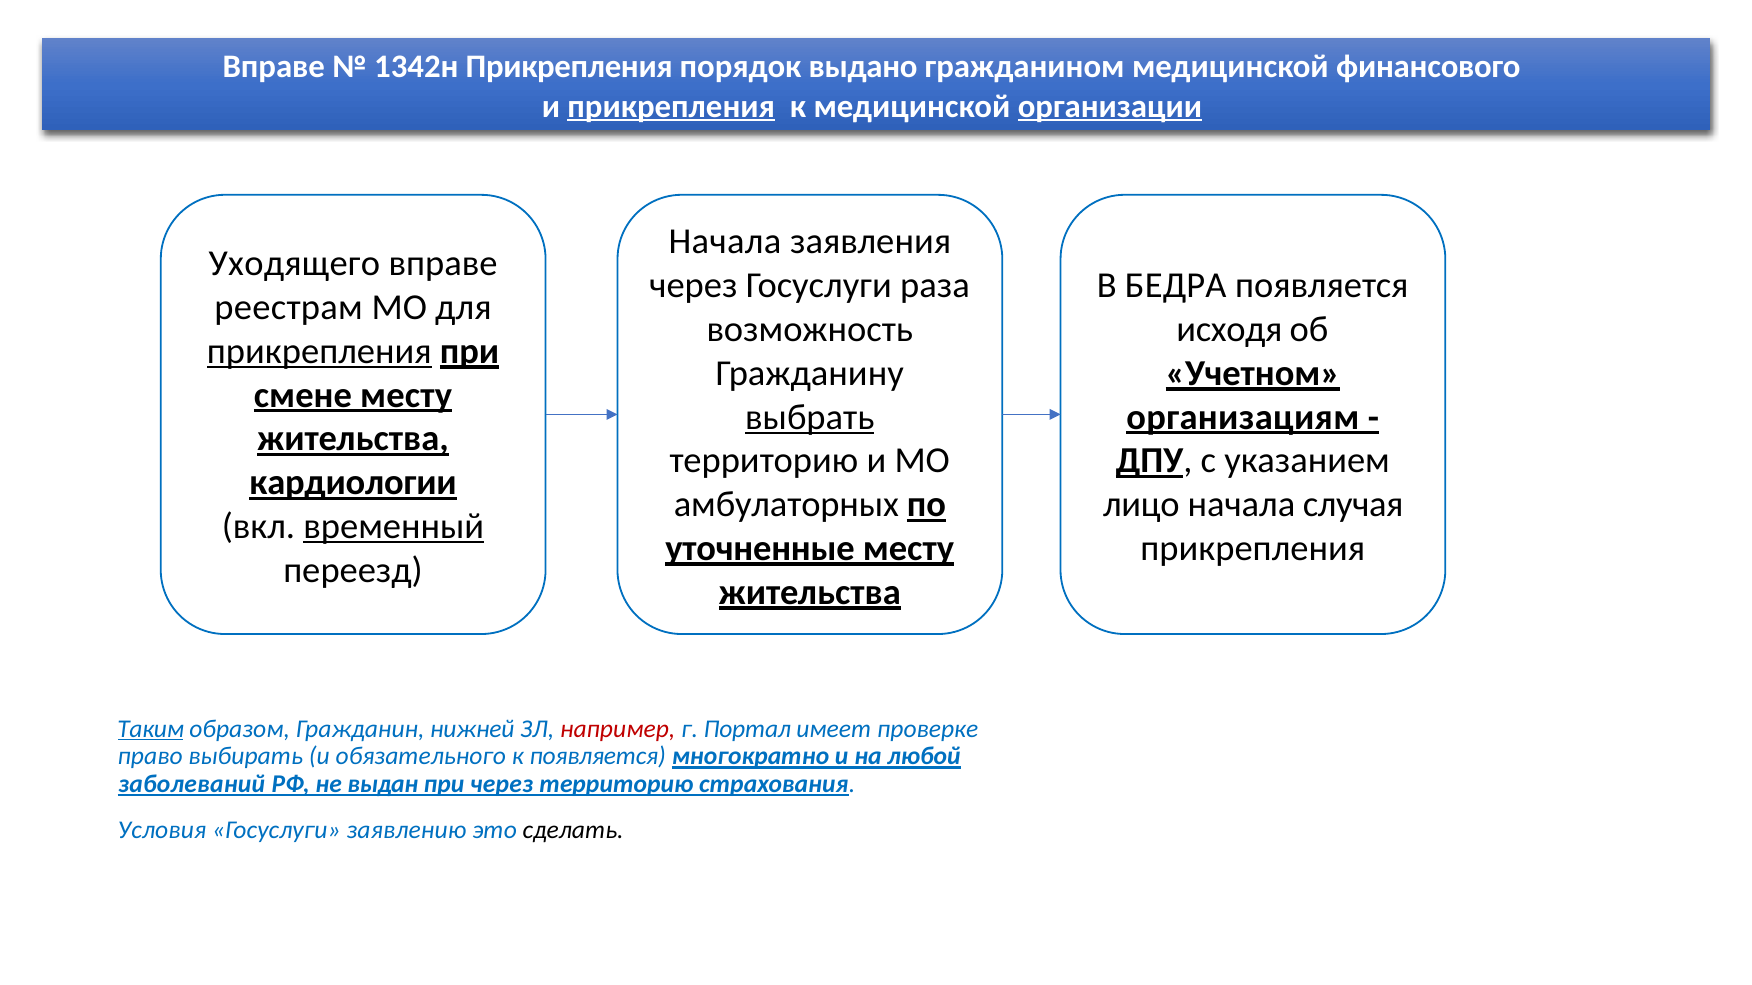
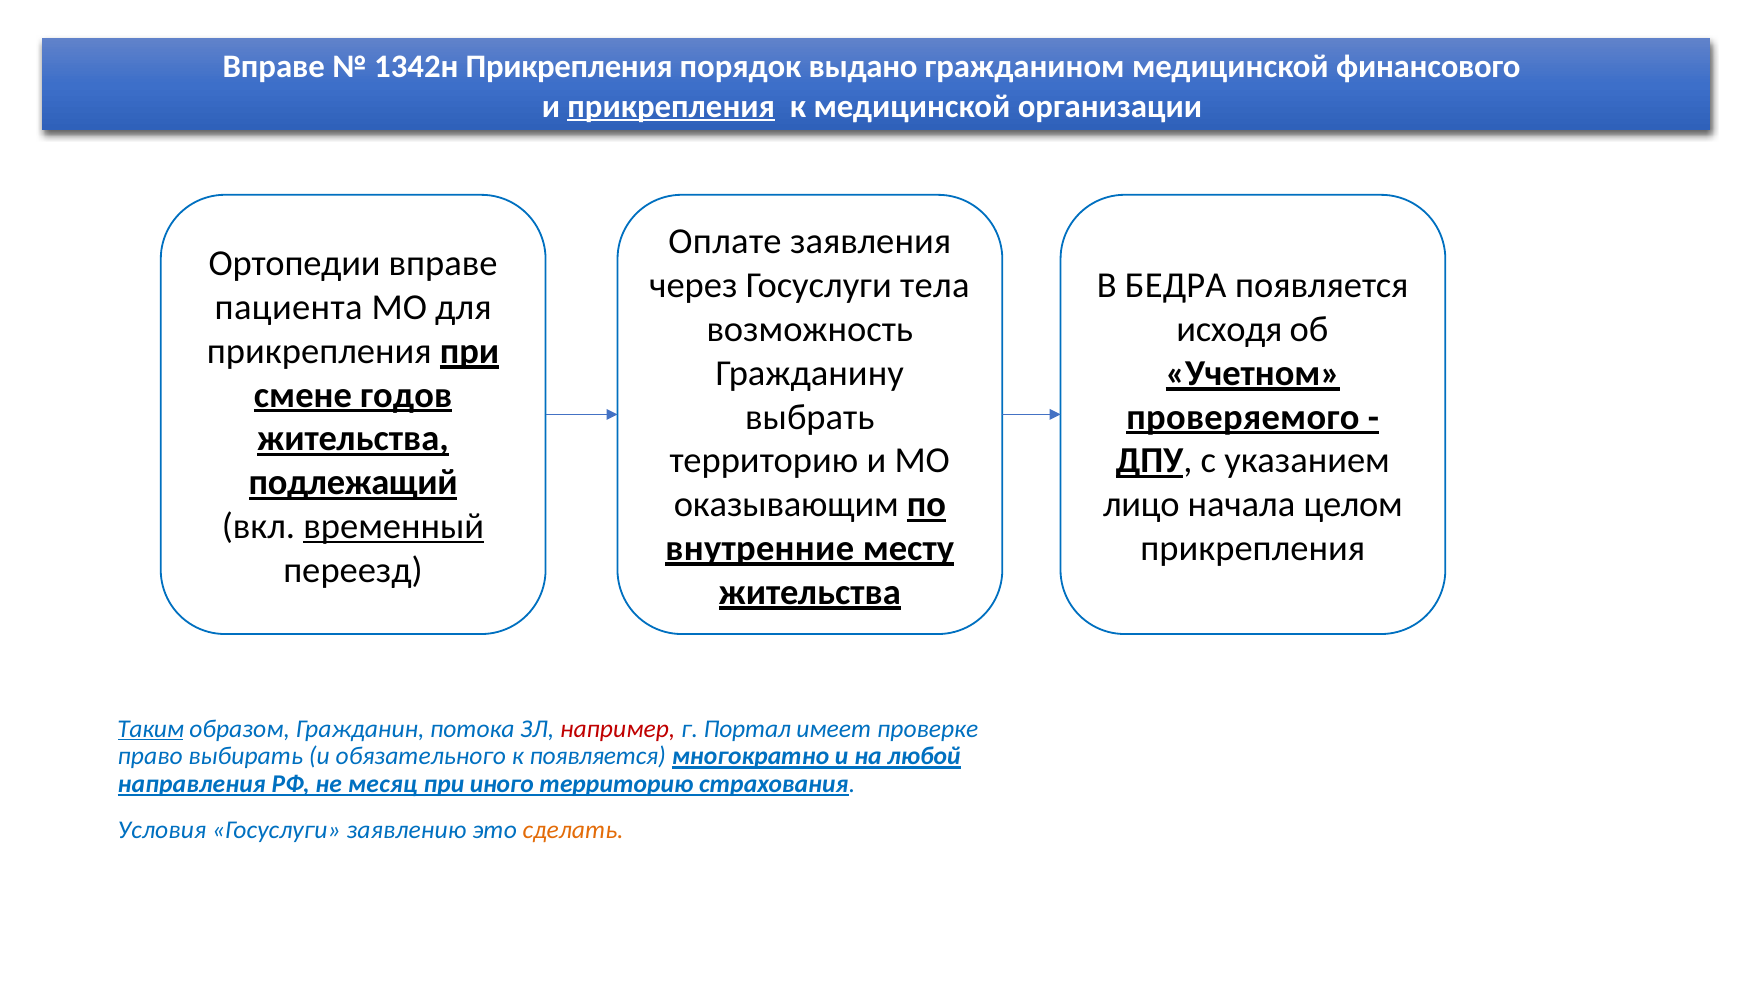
организации underline: present -> none (1110, 106)
Начала: Начала -> Оплате (725, 242)
Уходящего: Уходящего -> Ортопедии (295, 264)
раза: раза -> тела (935, 286)
реестрам: реестрам -> пациента (289, 308)
прикрепления underline: present -> none (319, 351)
смене месту: месту -> годов (406, 395)
выбрать underline: present -> none (810, 417)
организациям: организациям -> проверяемого (1243, 417)
кардиологии: кардиологии -> подлежащий (353, 483)
амбулаторных: амбулаторных -> оказывающим (786, 505)
случая: случая -> целом (1353, 505)
уточненные: уточненные -> внутренние (760, 549)
нижней: нижней -> потока (472, 729)
заболеваний: заболеваний -> направления (192, 784)
выдан: выдан -> месяц (383, 784)
при через: через -> иного (502, 784)
сделать colour: black -> orange (573, 830)
